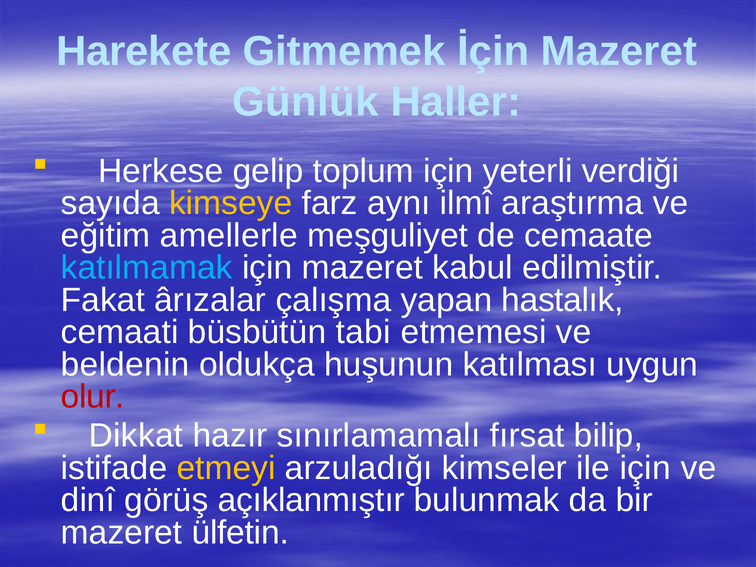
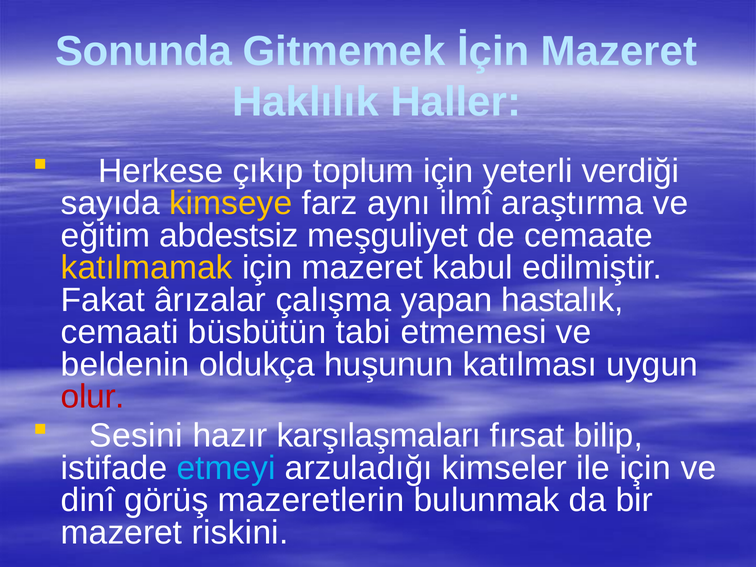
Harekete: Harekete -> Sonunda (144, 51)
Günlük: Günlük -> Haklılık (306, 102)
gelip: gelip -> çıkıp (268, 171)
amellerle: amellerle -> abdestsiz (229, 236)
katılmamak colour: light blue -> yellow (147, 268)
Dikkat: Dikkat -> Sesini (136, 436)
sınırlamamalı: sınırlamamalı -> karşılaşmaları (379, 436)
etmeyi colour: yellow -> light blue (226, 468)
açıklanmıştır: açıklanmıştır -> mazeretlerin (311, 500)
ülfetin: ülfetin -> riskini (240, 533)
